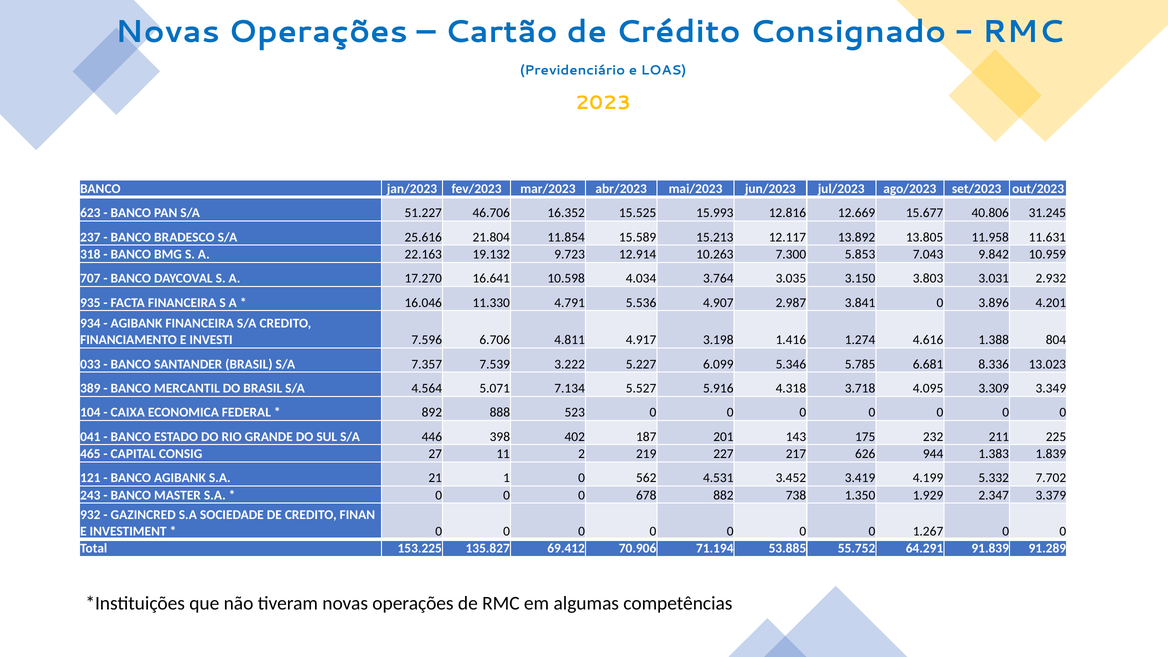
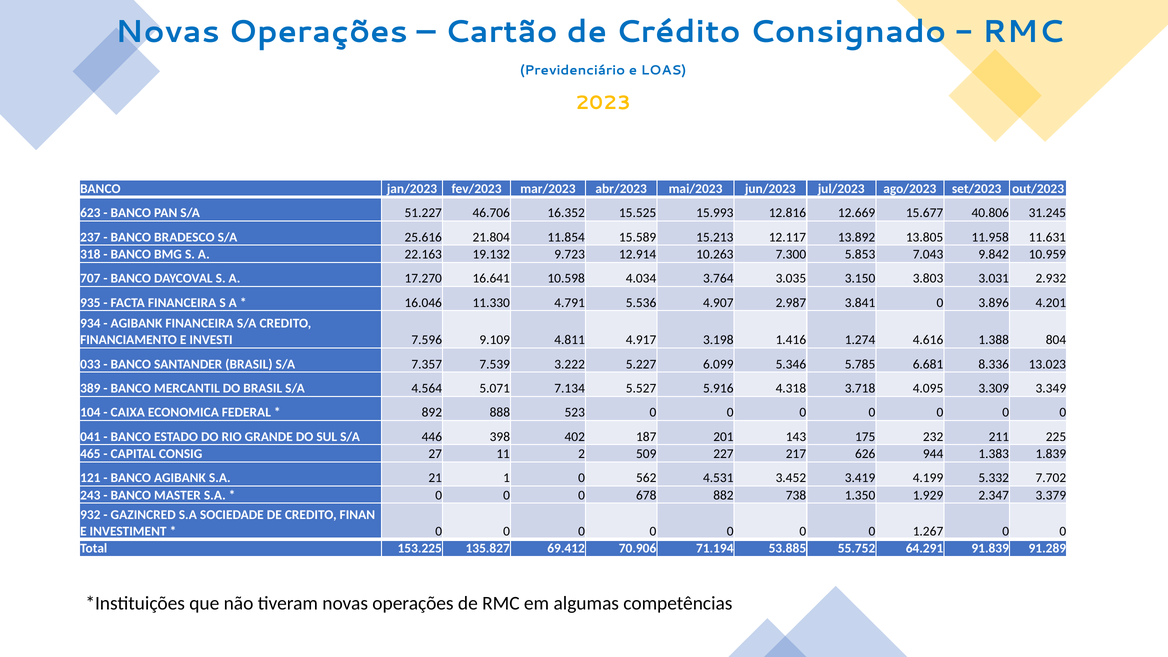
6.706: 6.706 -> 9.109 (495, 340)
219: 219 -> 509 (646, 454)
